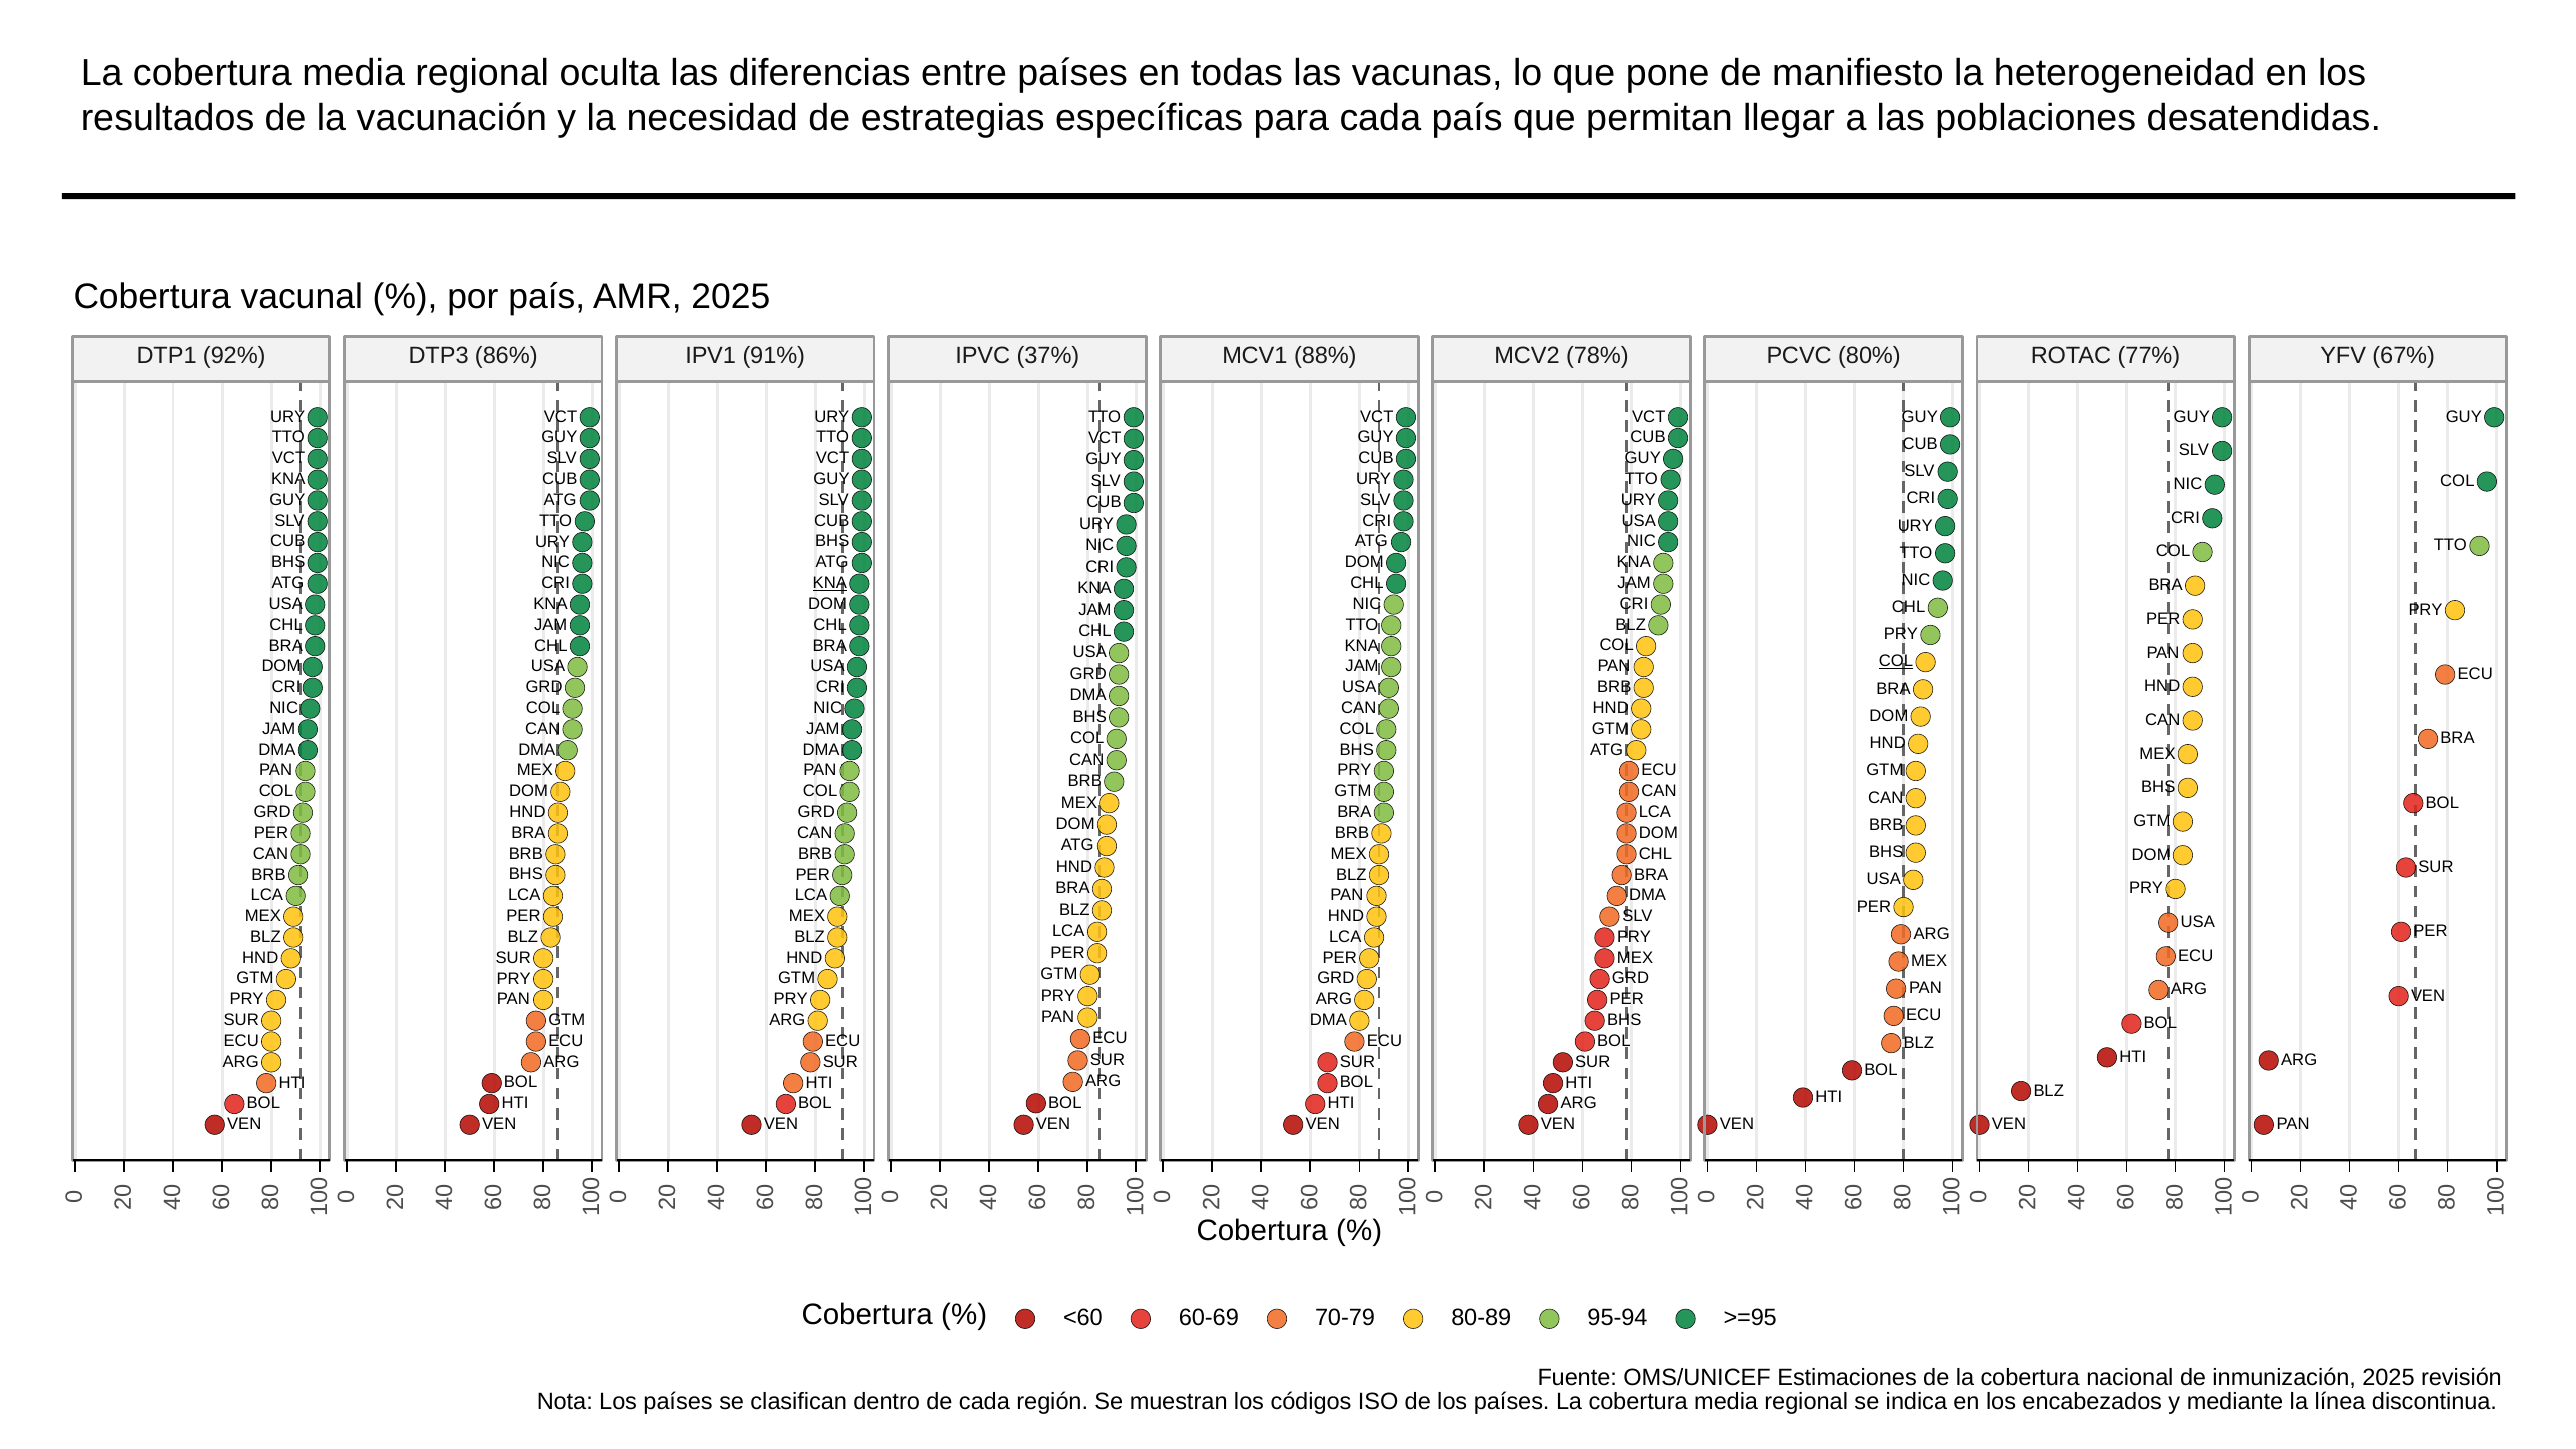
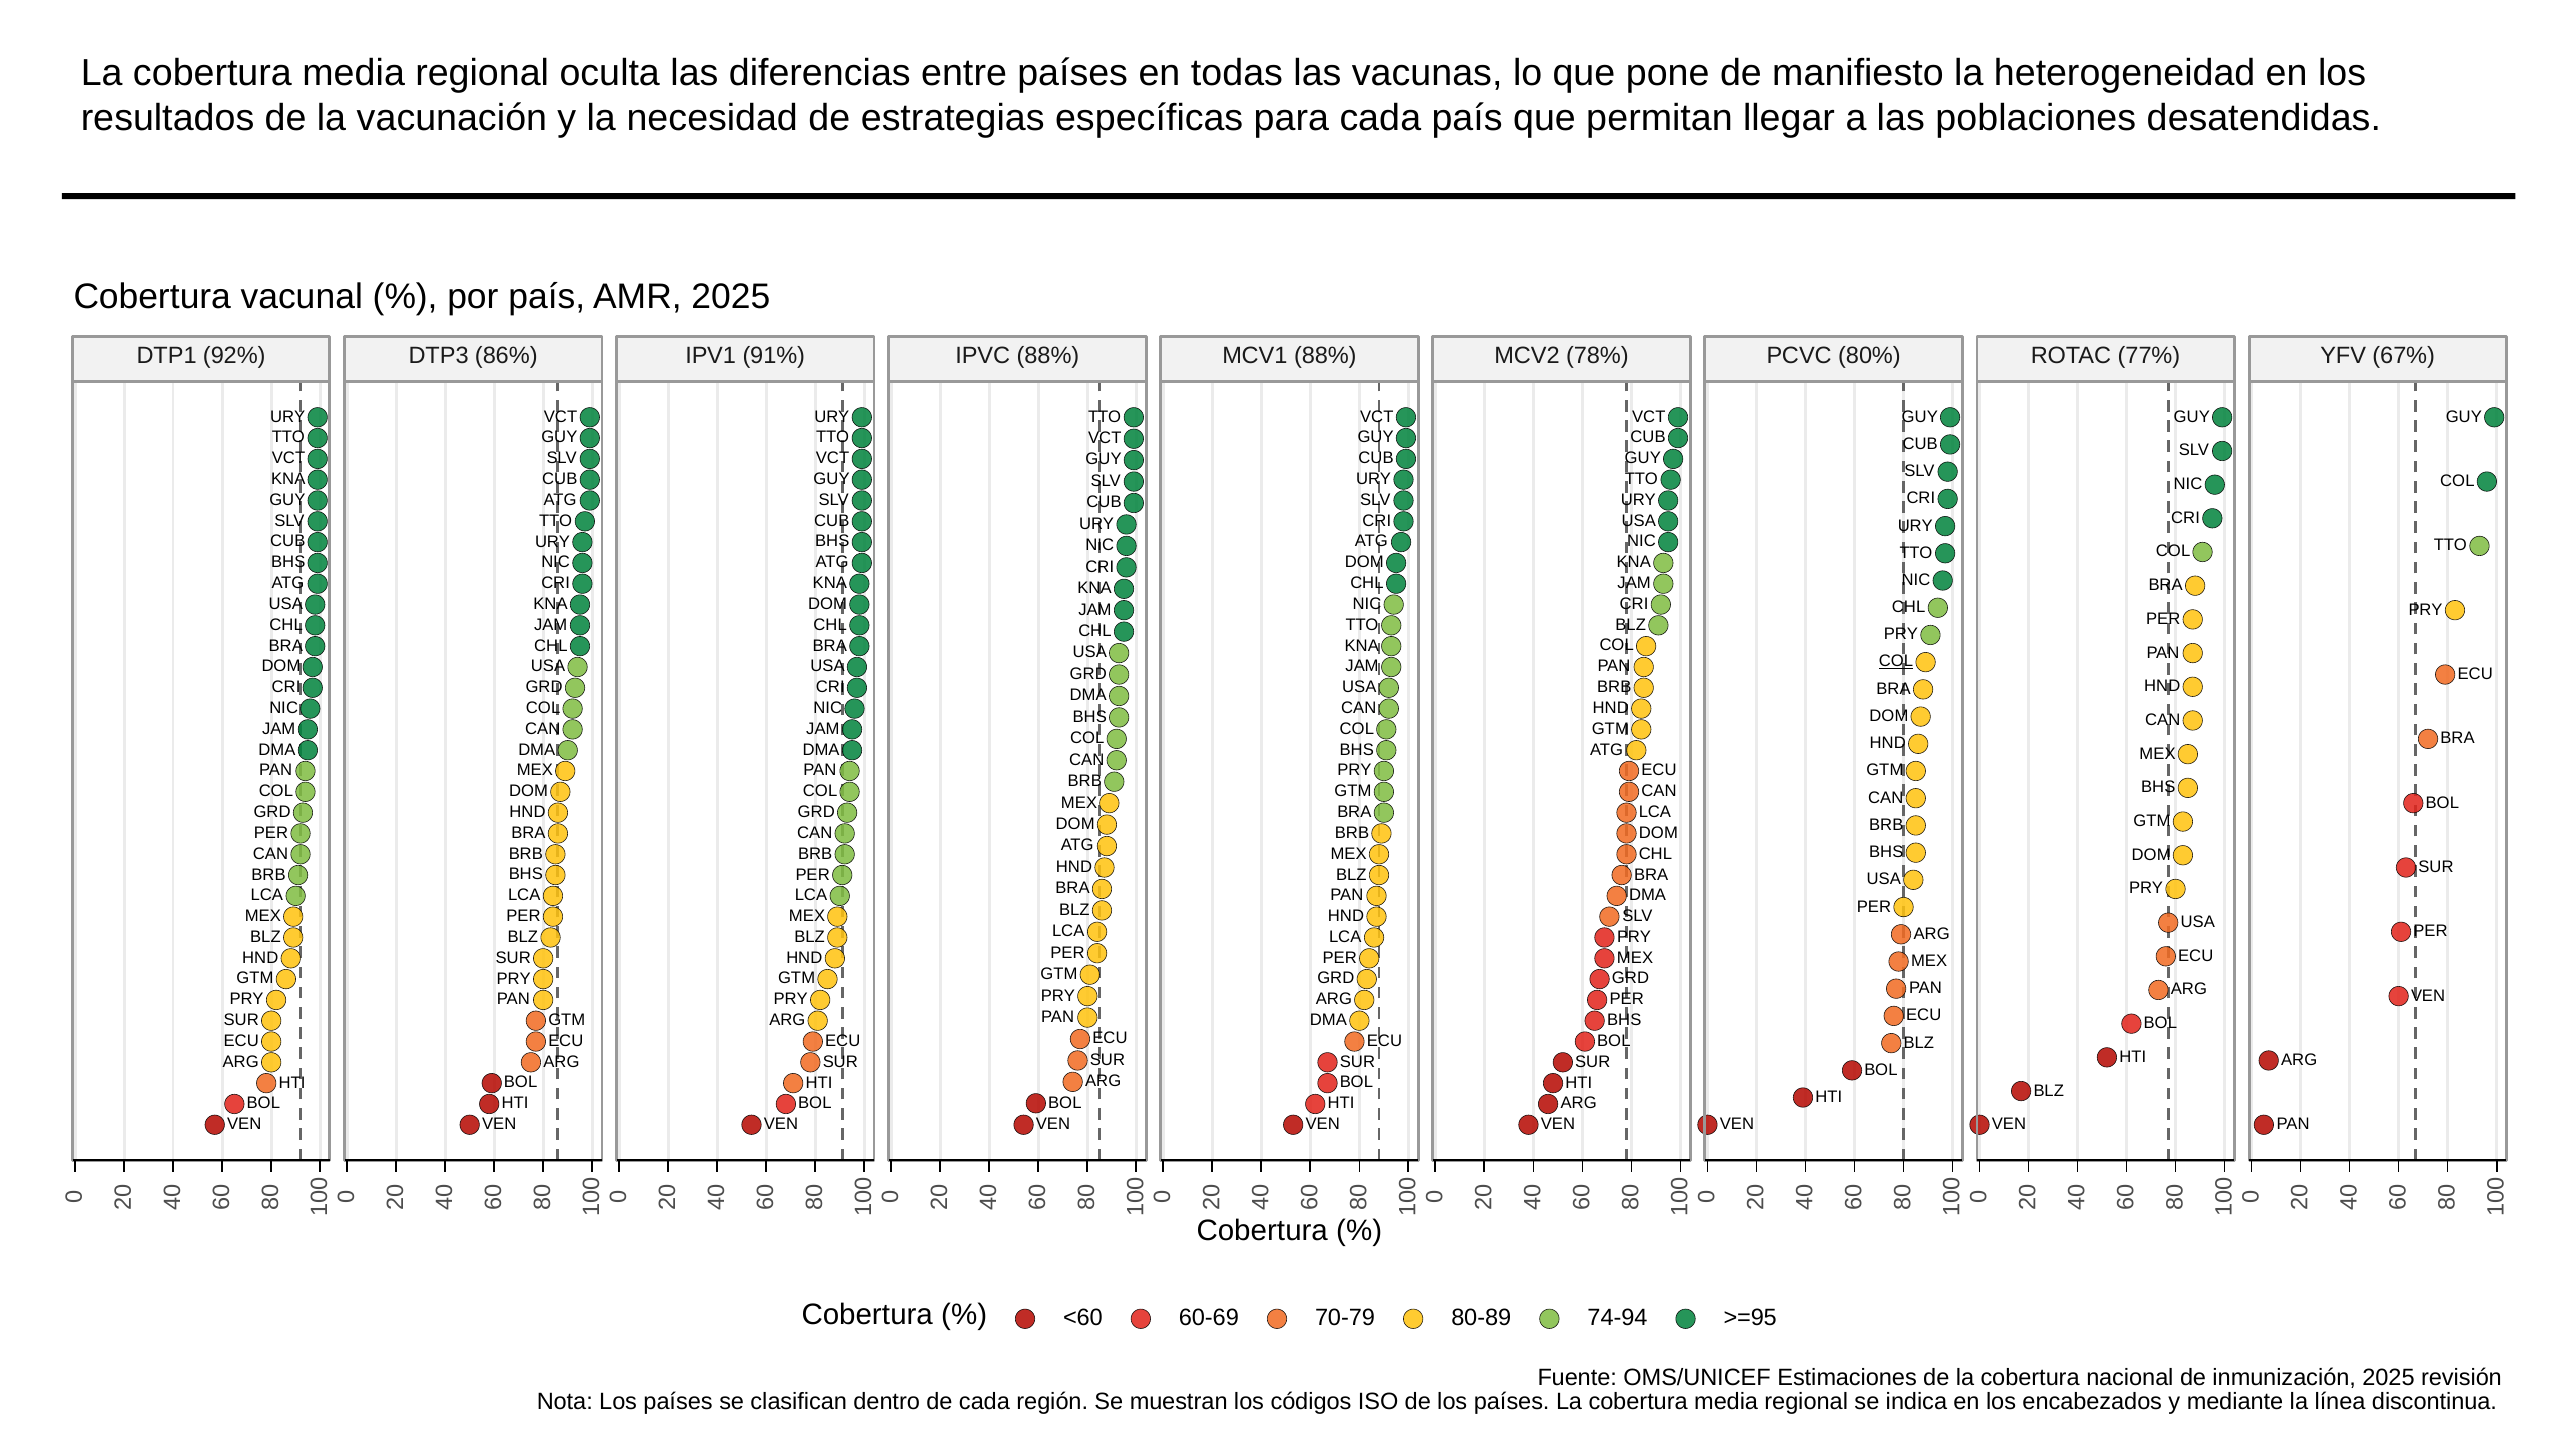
IPVC 37%: 37% -> 88% (1048, 356)
KNA underline: present -> none (830, 583)
95-94: 95-94 -> 74-94 (1618, 1318)
